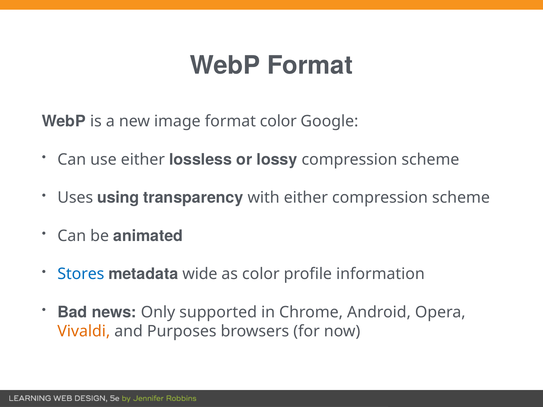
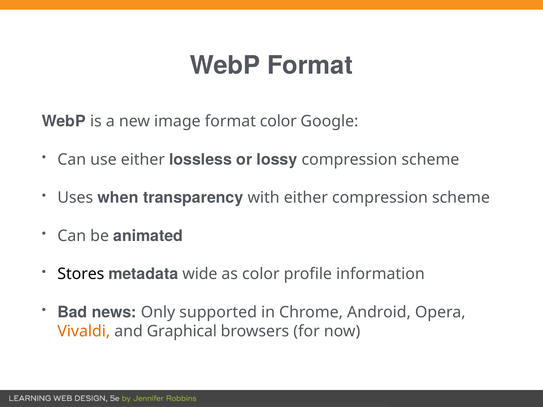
using: using -> when (118, 198)
Stores colour: blue -> black (81, 274)
Purposes: Purposes -> Graphical (182, 331)
